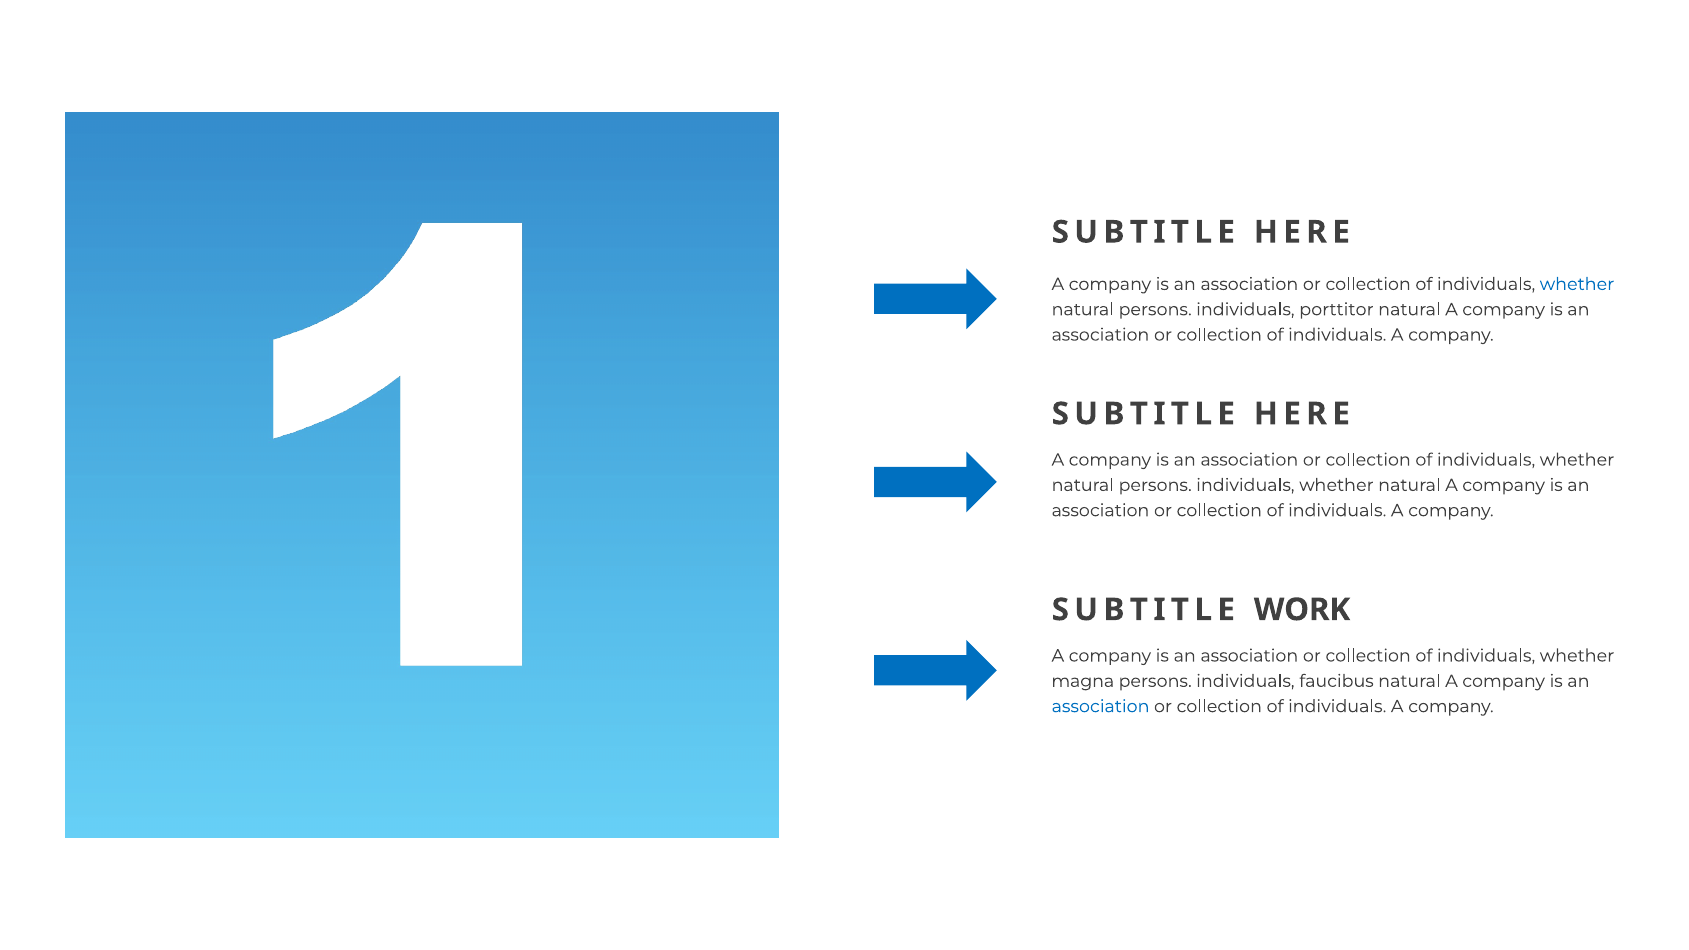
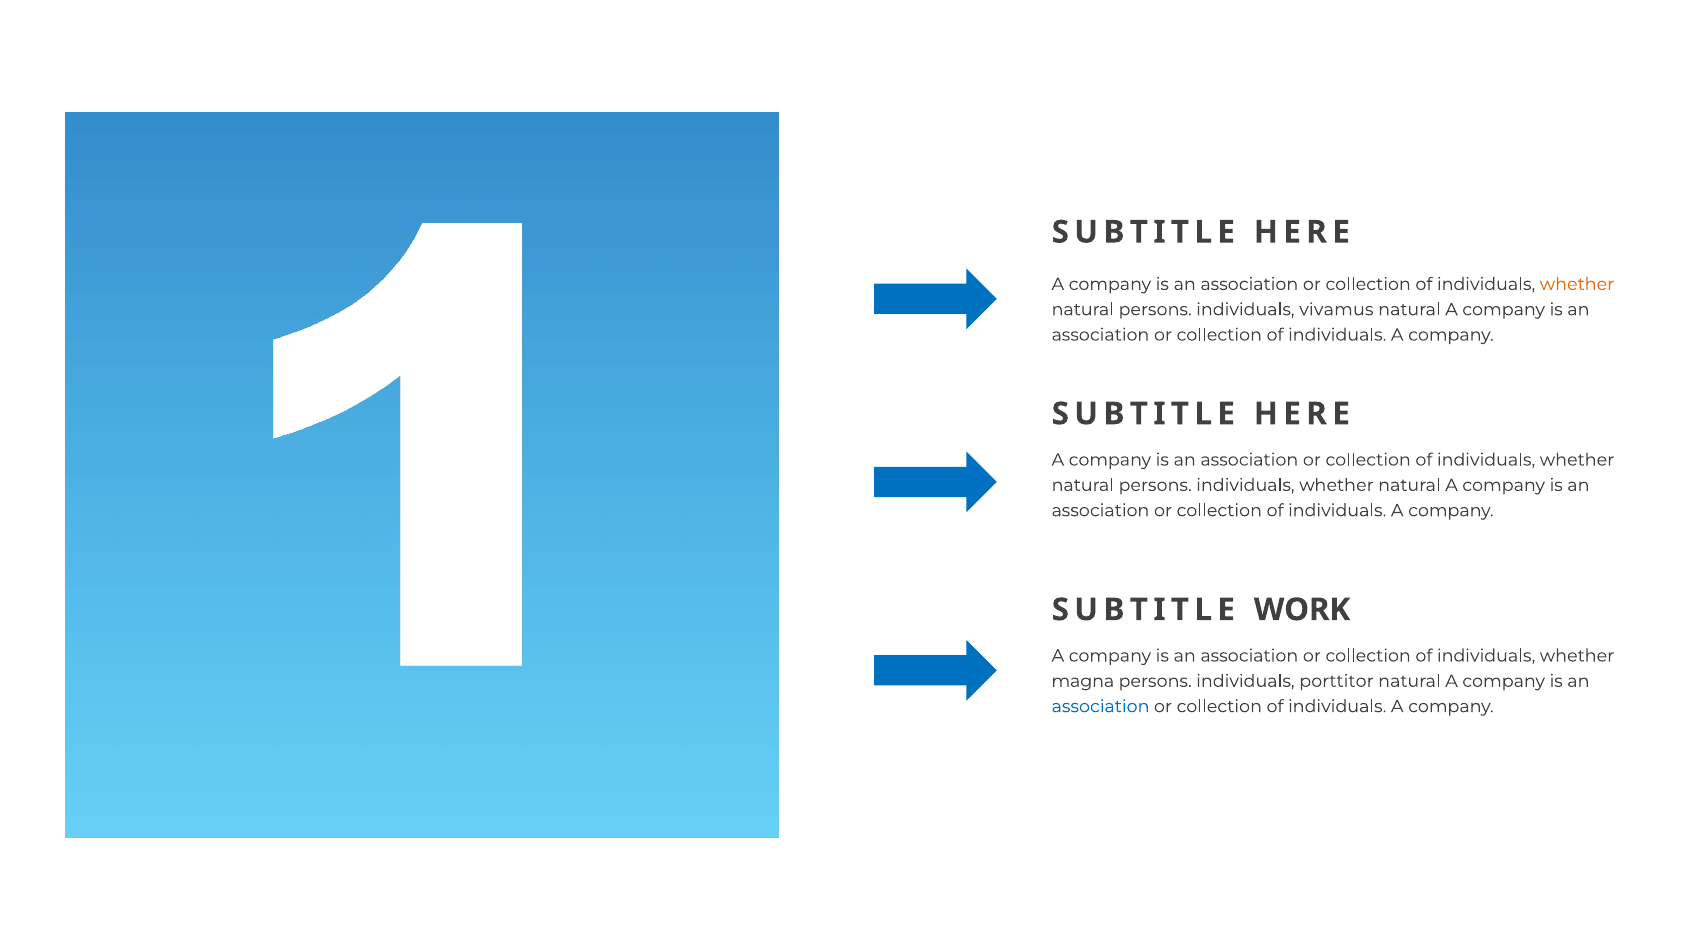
whether colour: blue -> orange (1577, 284)
porttitor: porttitor -> vivamus (1336, 310)
faucibus: faucibus -> porttitor (1336, 681)
